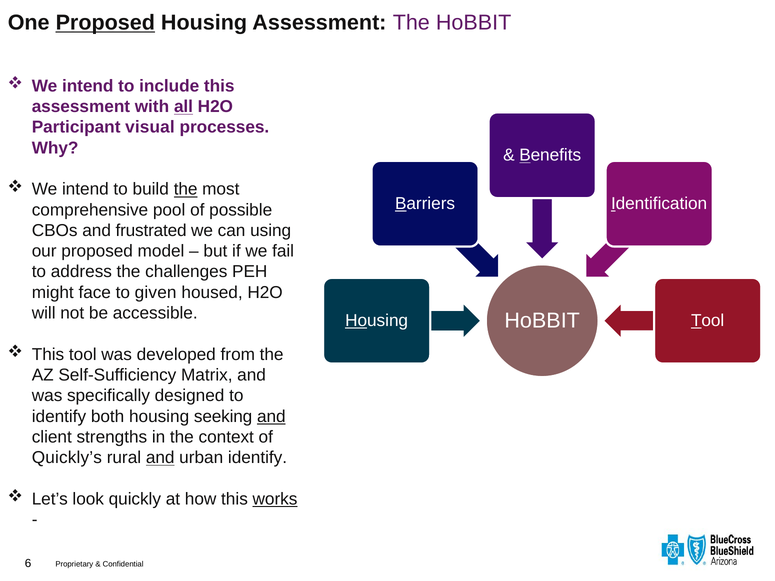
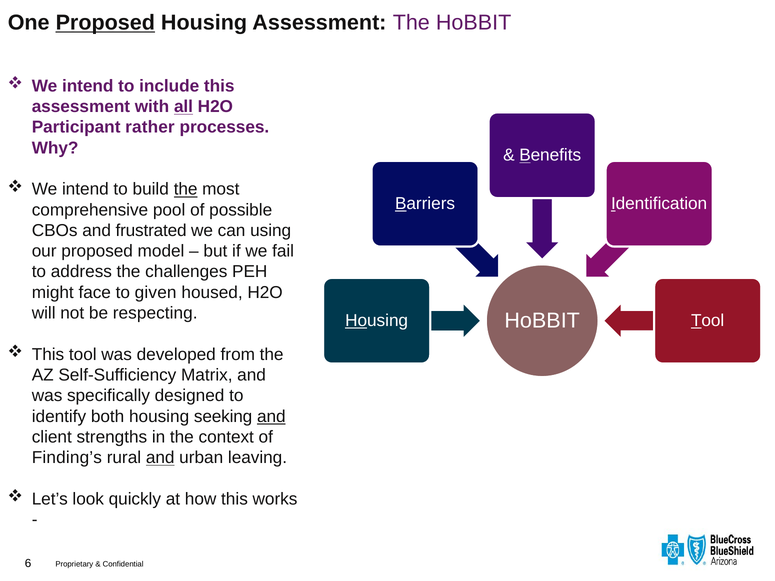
visual: visual -> rather (150, 127)
accessible: accessible -> respecting (155, 313)
Quickly’s: Quickly’s -> Finding’s (67, 458)
urban identify: identify -> leaving (258, 458)
works underline: present -> none (275, 499)
